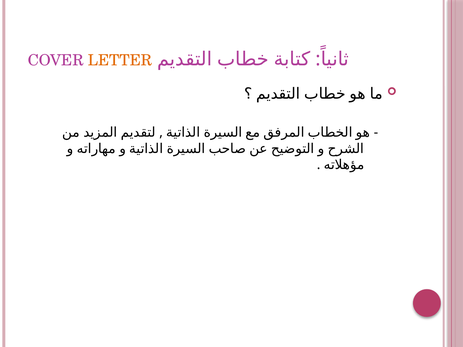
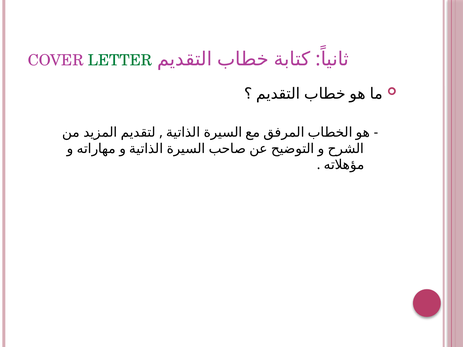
LETTER colour: orange -> green (120, 61)
